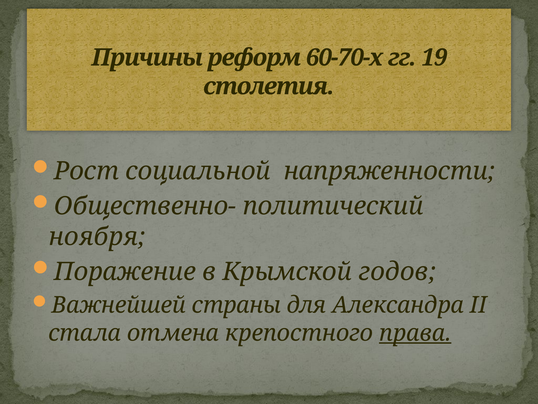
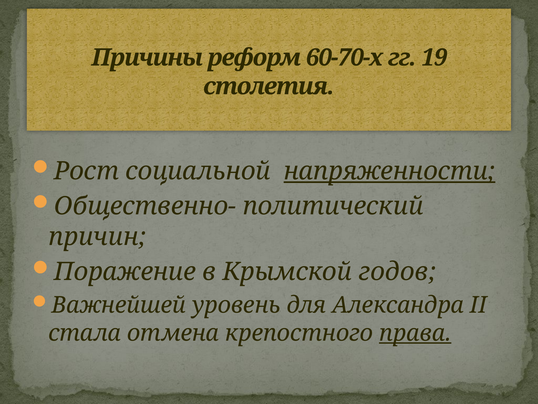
напряженности underline: none -> present (390, 171)
ноября: ноября -> причин (97, 236)
страны: страны -> уровень (236, 305)
